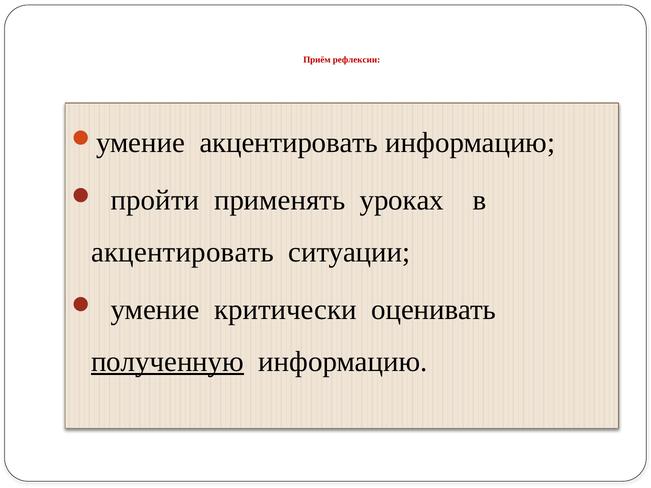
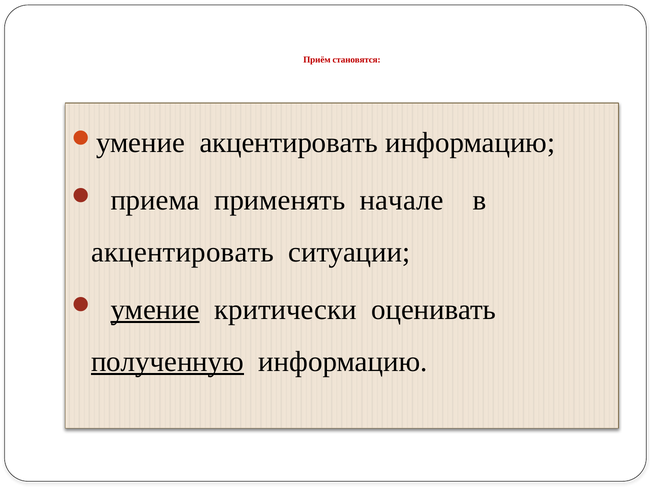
рефлексии: рефлексии -> становятся (357, 60)
пройти: пройти -> приема (155, 200)
уроках: уроках -> начале (402, 200)
умение underline: none -> present (155, 310)
